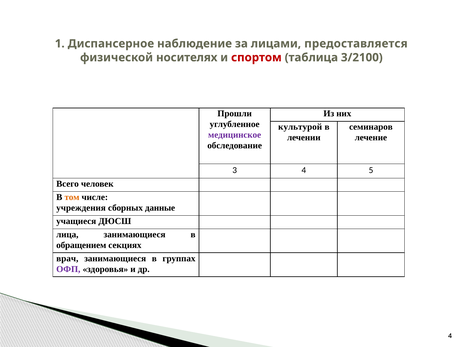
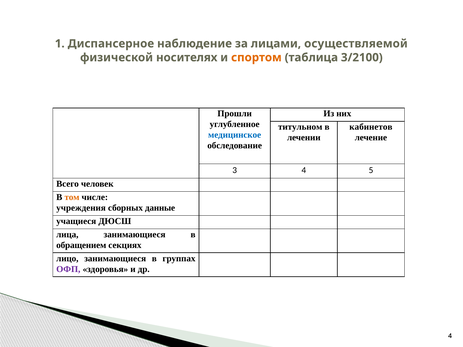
предоставляется: предоставляется -> осуществляемой (356, 44)
спортом colour: red -> orange (256, 58)
культурой: культурой -> титульном (300, 127)
семинаров: семинаров -> кабинетов (371, 127)
медицинское colour: purple -> blue (235, 135)
врач: врач -> лицо (67, 259)
